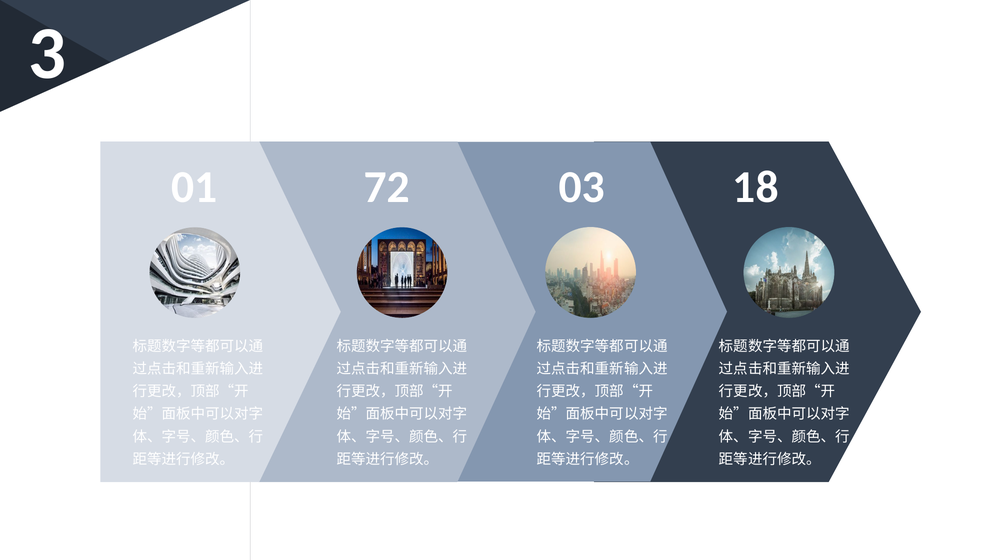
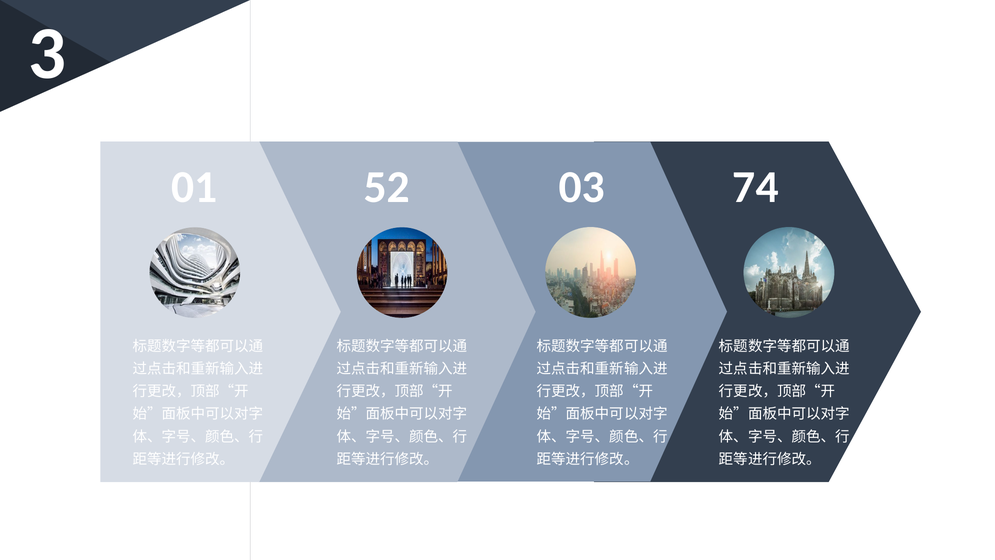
72: 72 -> 52 (387, 187)
18: 18 -> 74 (756, 187)
